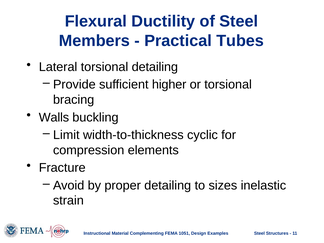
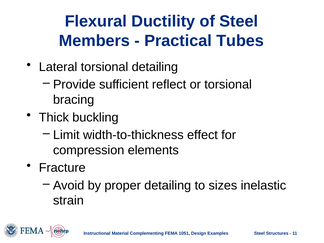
higher: higher -> reflect (169, 85)
Walls: Walls -> Thick (54, 117)
cyclic: cyclic -> effect (202, 135)
